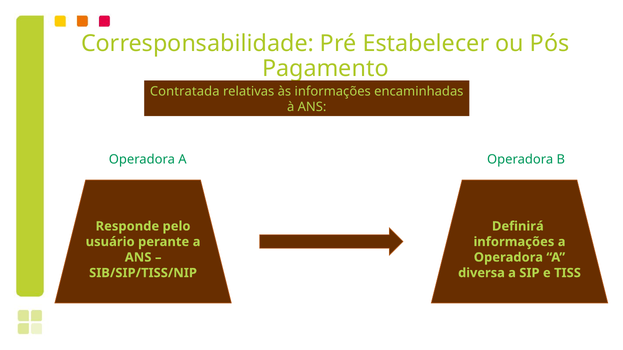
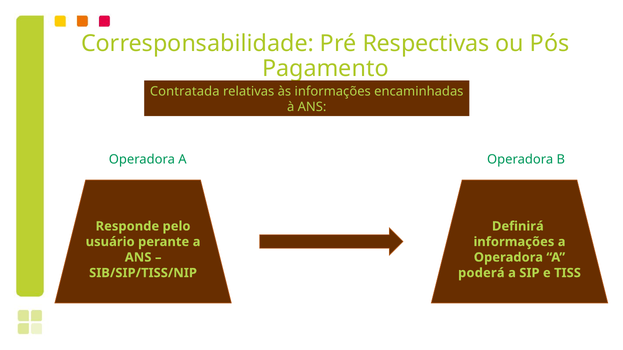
Estabelecer: Estabelecer -> Respectivas (426, 43)
diversa: diversa -> poderá (481, 273)
